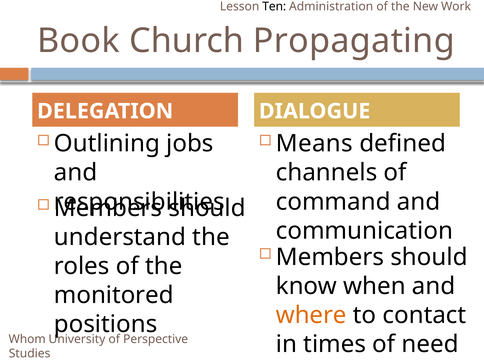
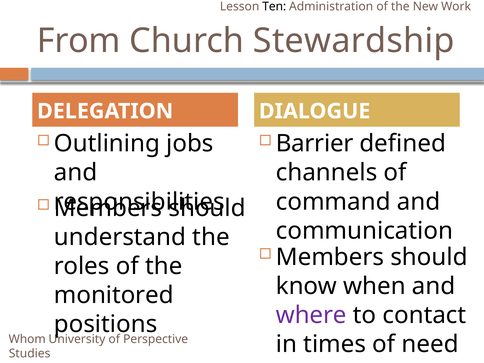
Book: Book -> From (79, 41)
Propagating: Propagating -> Stewardship (354, 41)
Means: Means -> Barrier (315, 144)
where colour: orange -> purple (311, 315)
